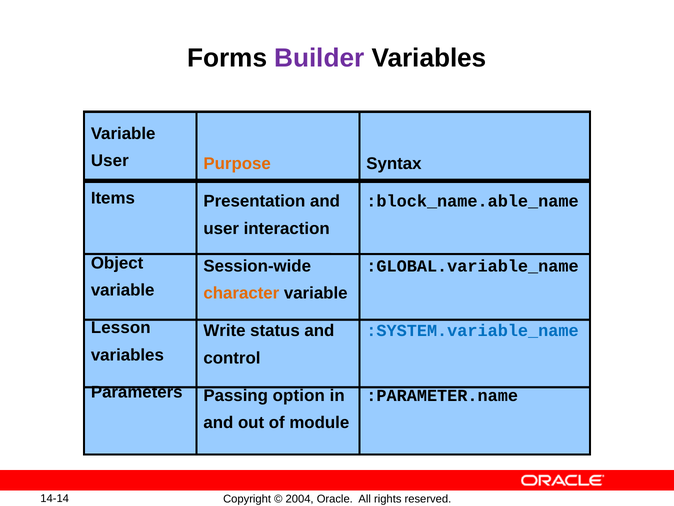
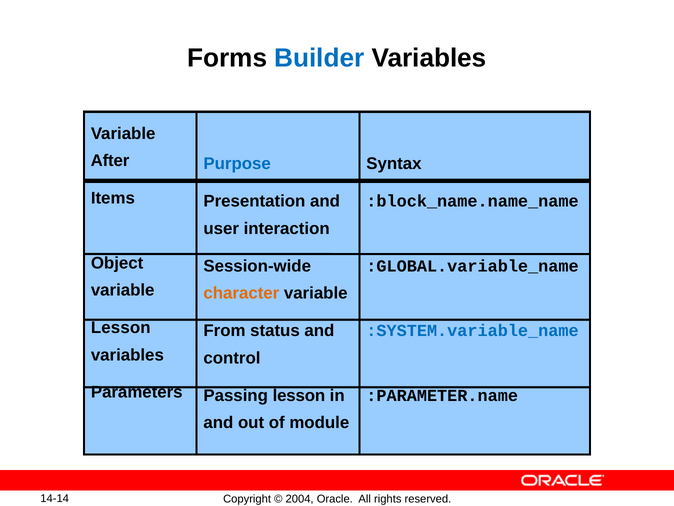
Builder colour: purple -> blue (319, 58)
User: User -> After (110, 161)
Purpose colour: orange -> blue (237, 164)
:block_name.able_name: :block_name.able_name -> :block_name.name_name (473, 201)
Write: Write -> From (224, 330)
Passing option: option -> lesson (299, 395)
